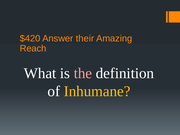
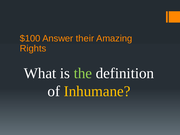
$420: $420 -> $100 (30, 38)
Reach: Reach -> Rights (33, 48)
the colour: pink -> light green (83, 73)
